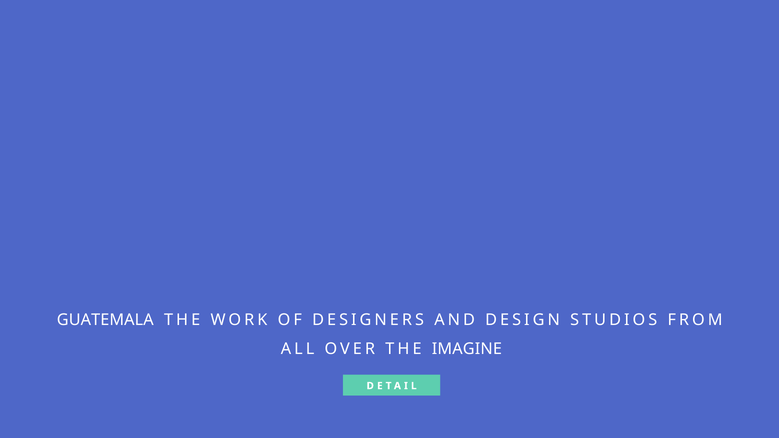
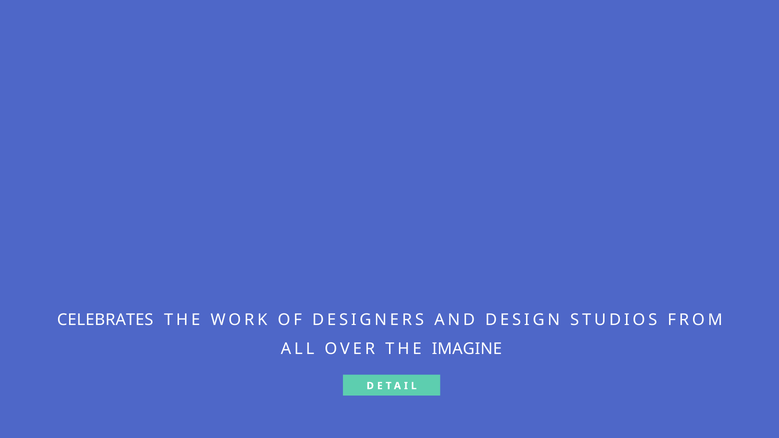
GUATEMALA: GUATEMALA -> CELEBRATES (105, 320)
